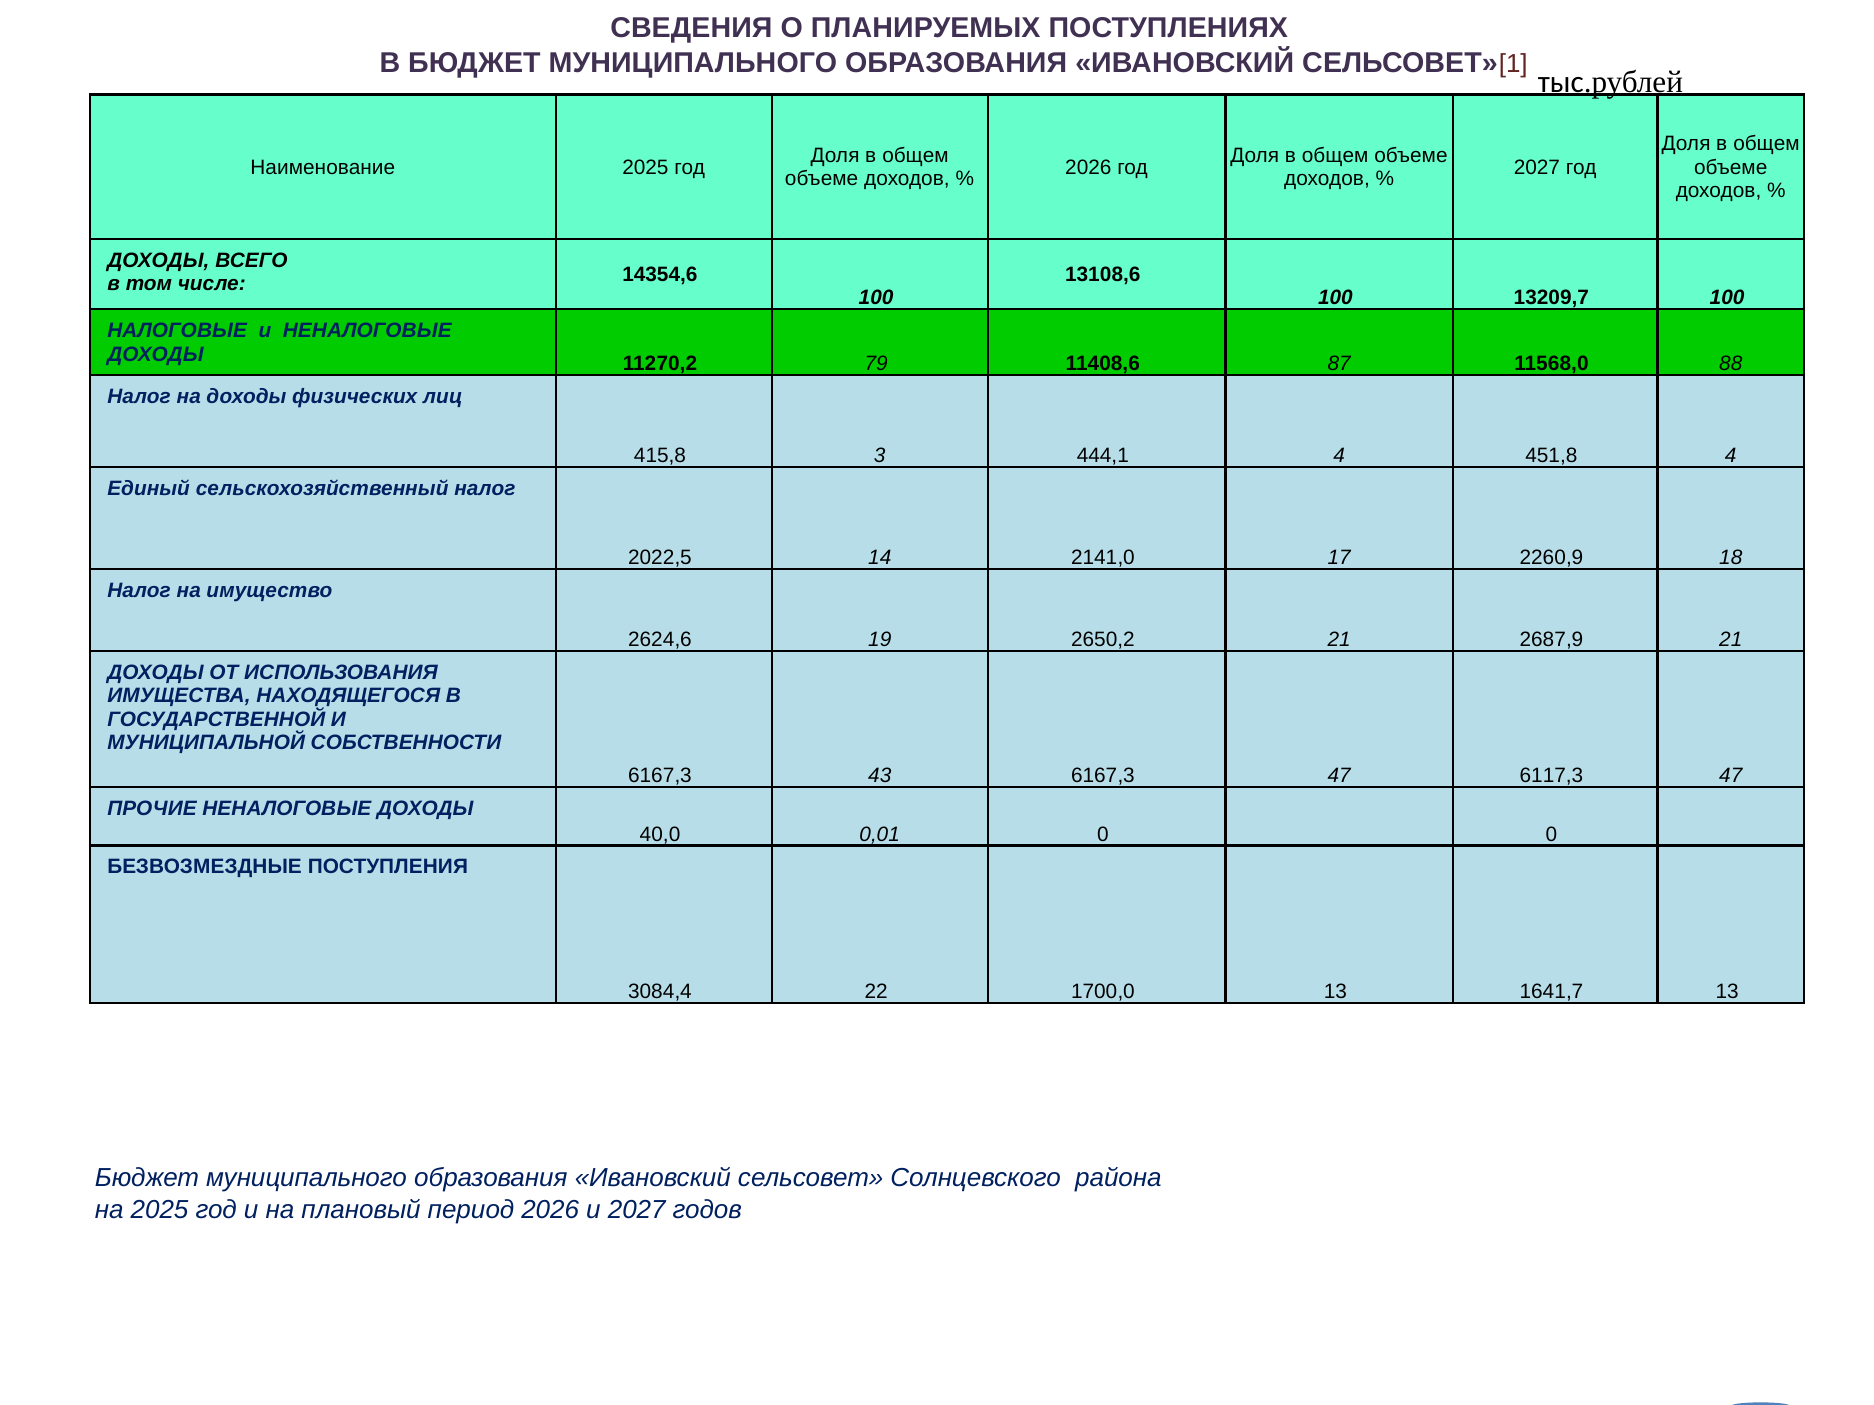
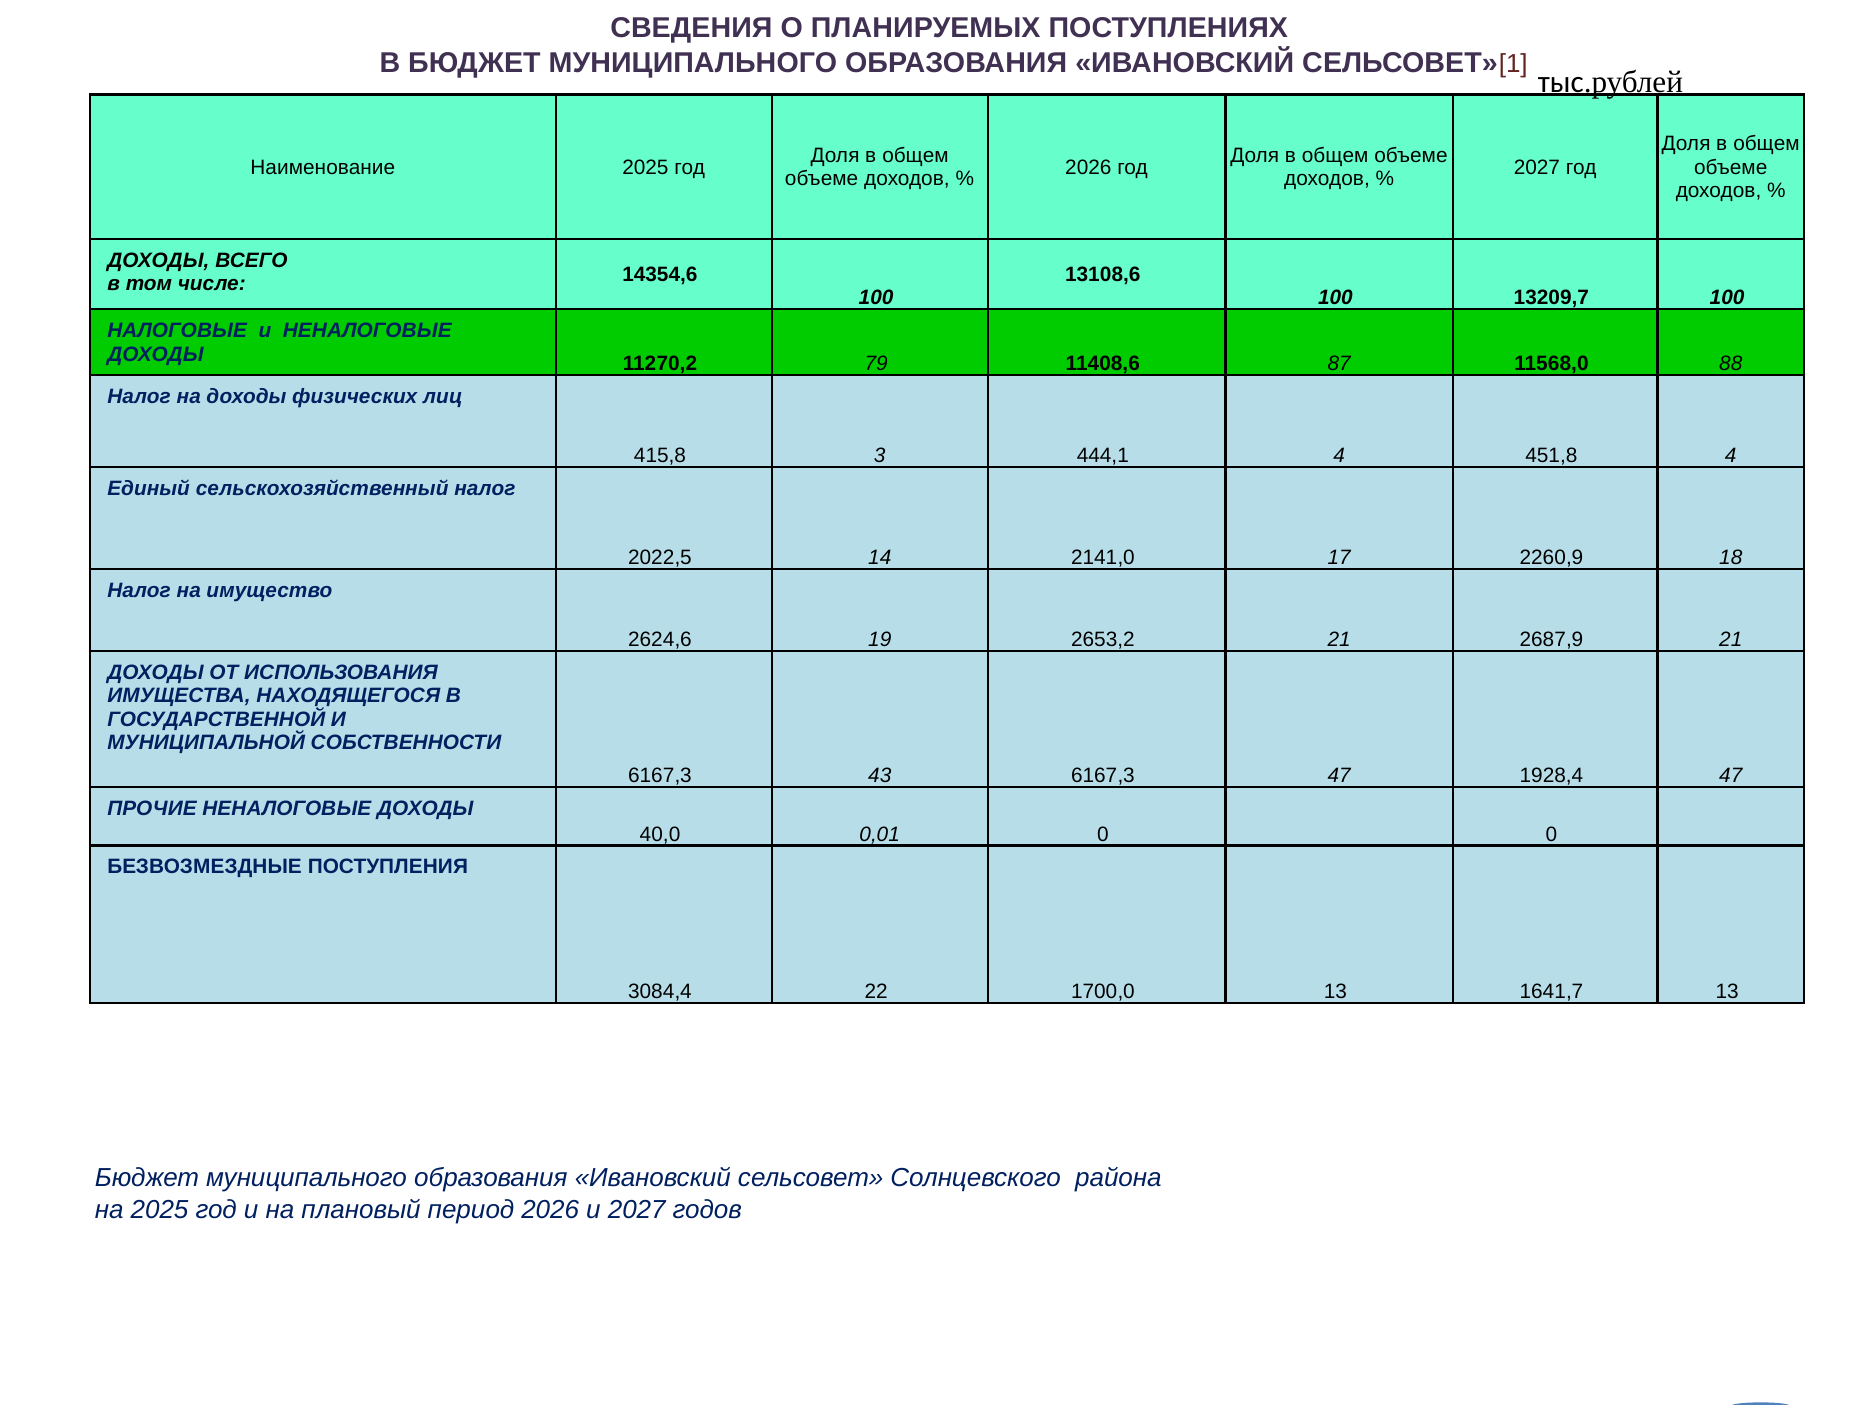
2650,2: 2650,2 -> 2653,2 (1103, 640)
6117,3: 6117,3 -> 1928,4 (1551, 776)
